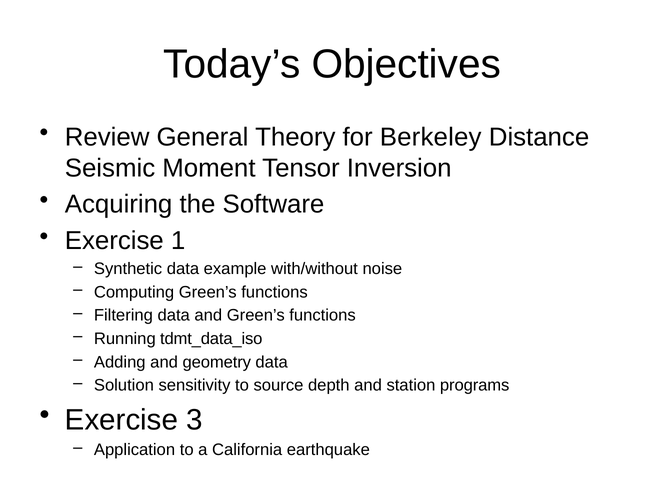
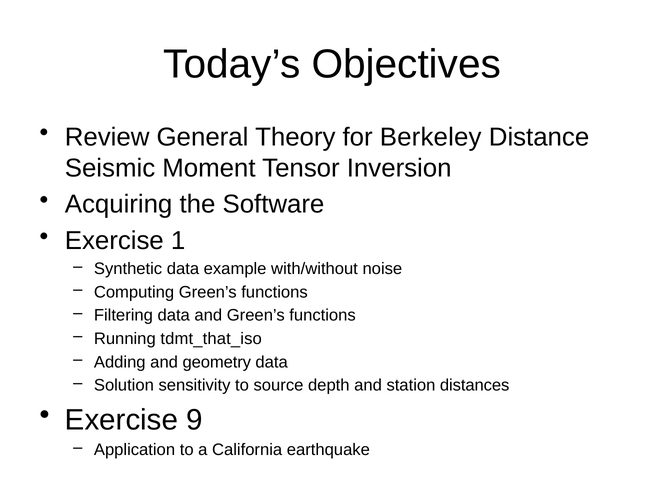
tdmt_data_iso: tdmt_data_iso -> tdmt_that_iso (211, 339)
programs: programs -> distances (475, 385)
3: 3 -> 9 (194, 420)
